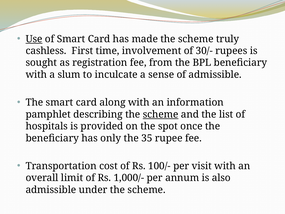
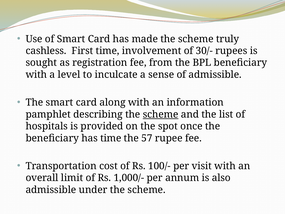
Use underline: present -> none (34, 39)
slum: slum -> level (69, 75)
has only: only -> time (111, 138)
35: 35 -> 57 (147, 138)
